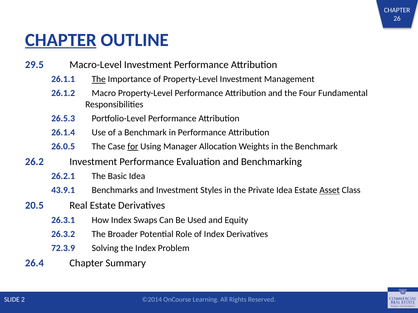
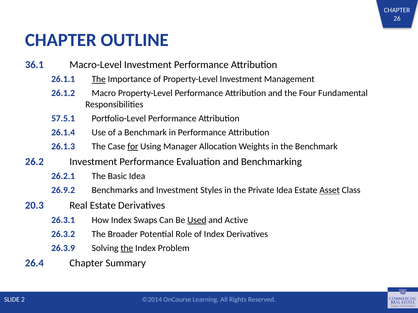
CHAPTER underline: present -> none (61, 40)
29.5: 29.5 -> 36.1 (34, 65)
26.5.3: 26.5.3 -> 57.5.1 (63, 119)
26.0.5: 26.0.5 -> 26.1.3 (63, 147)
43.9.1: 43.9.1 -> 26.9.2 (63, 191)
20.5: 20.5 -> 20.3 (34, 206)
Used underline: none -> present (197, 220)
Equity: Equity -> Active (236, 220)
72.3.9: 72.3.9 -> 26.3.9 (63, 248)
the underline: none -> present (127, 248)
